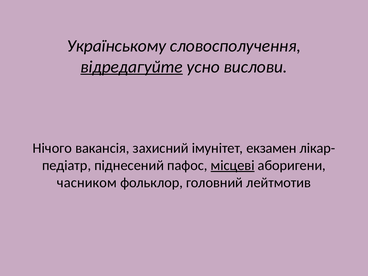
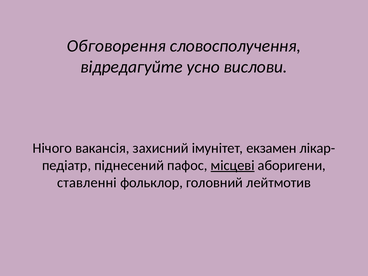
Українському: Українському -> Обговорення (116, 46)
відредагуйте underline: present -> none (132, 67)
часником: часником -> ставленні (87, 183)
